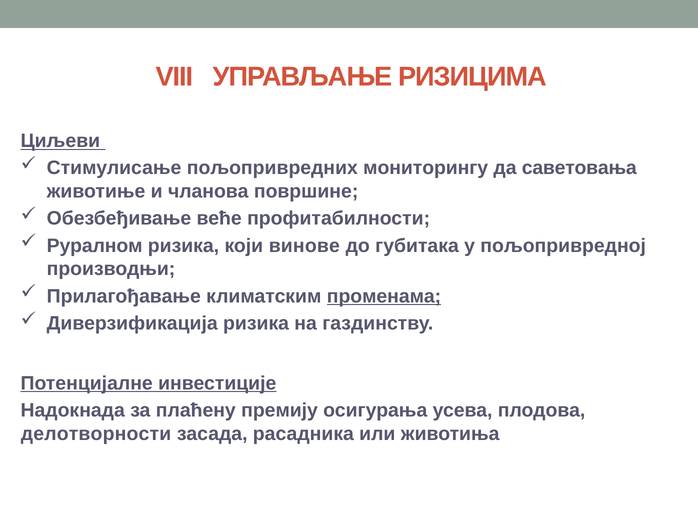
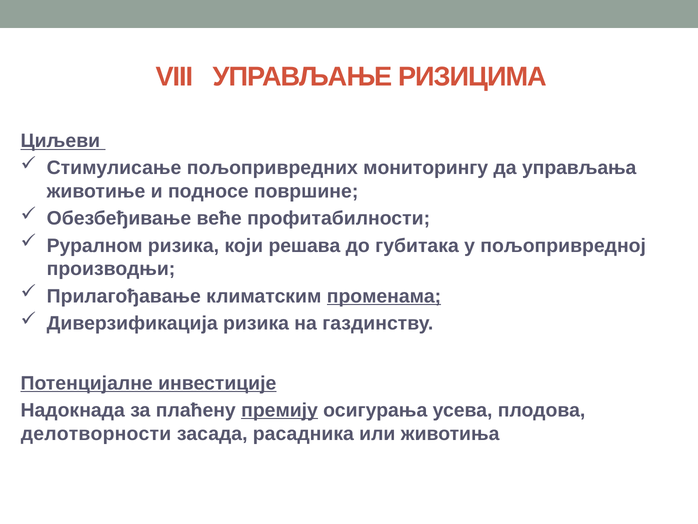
саветовања: саветовања -> управљања (579, 168)
чланова: чланова -> подносе (208, 191)
винове: винове -> решава (304, 245)
премију underline: none -> present (280, 410)
